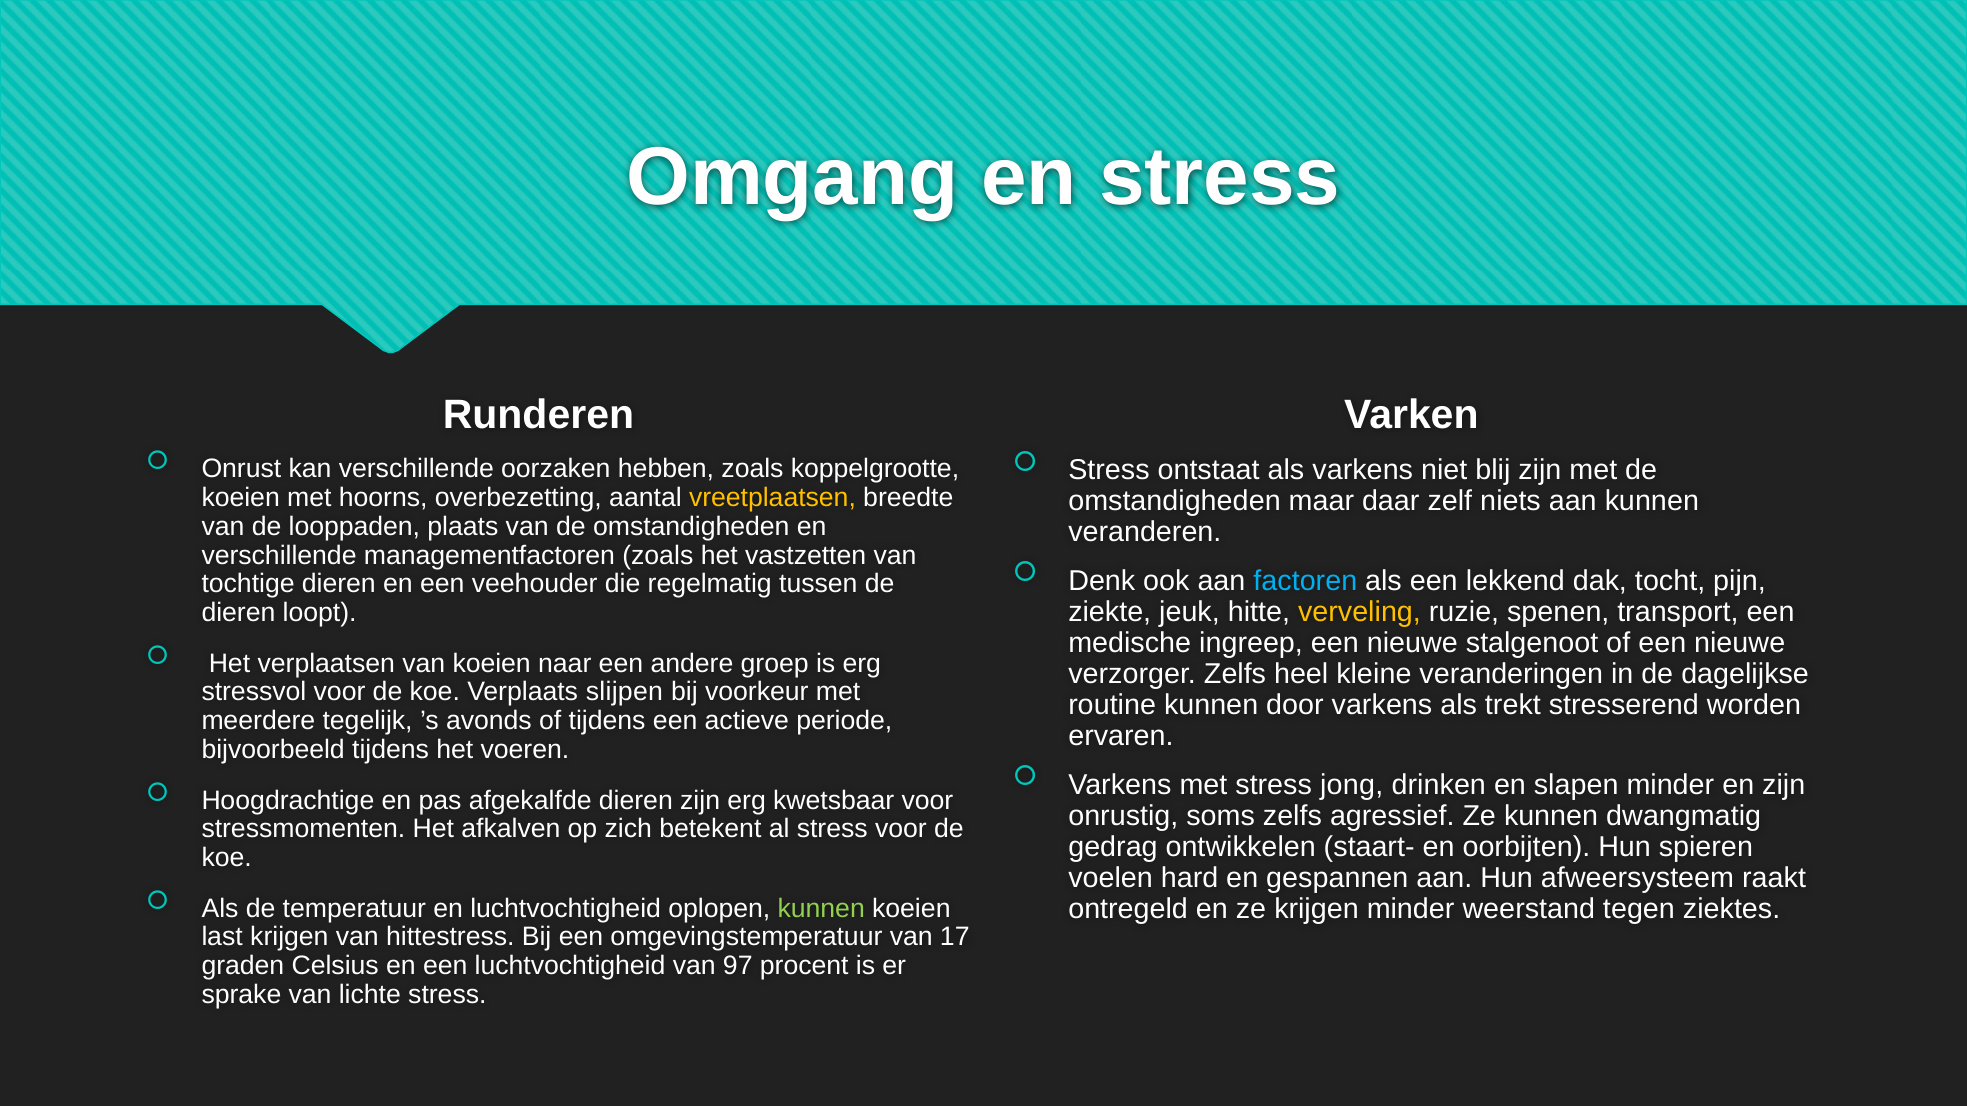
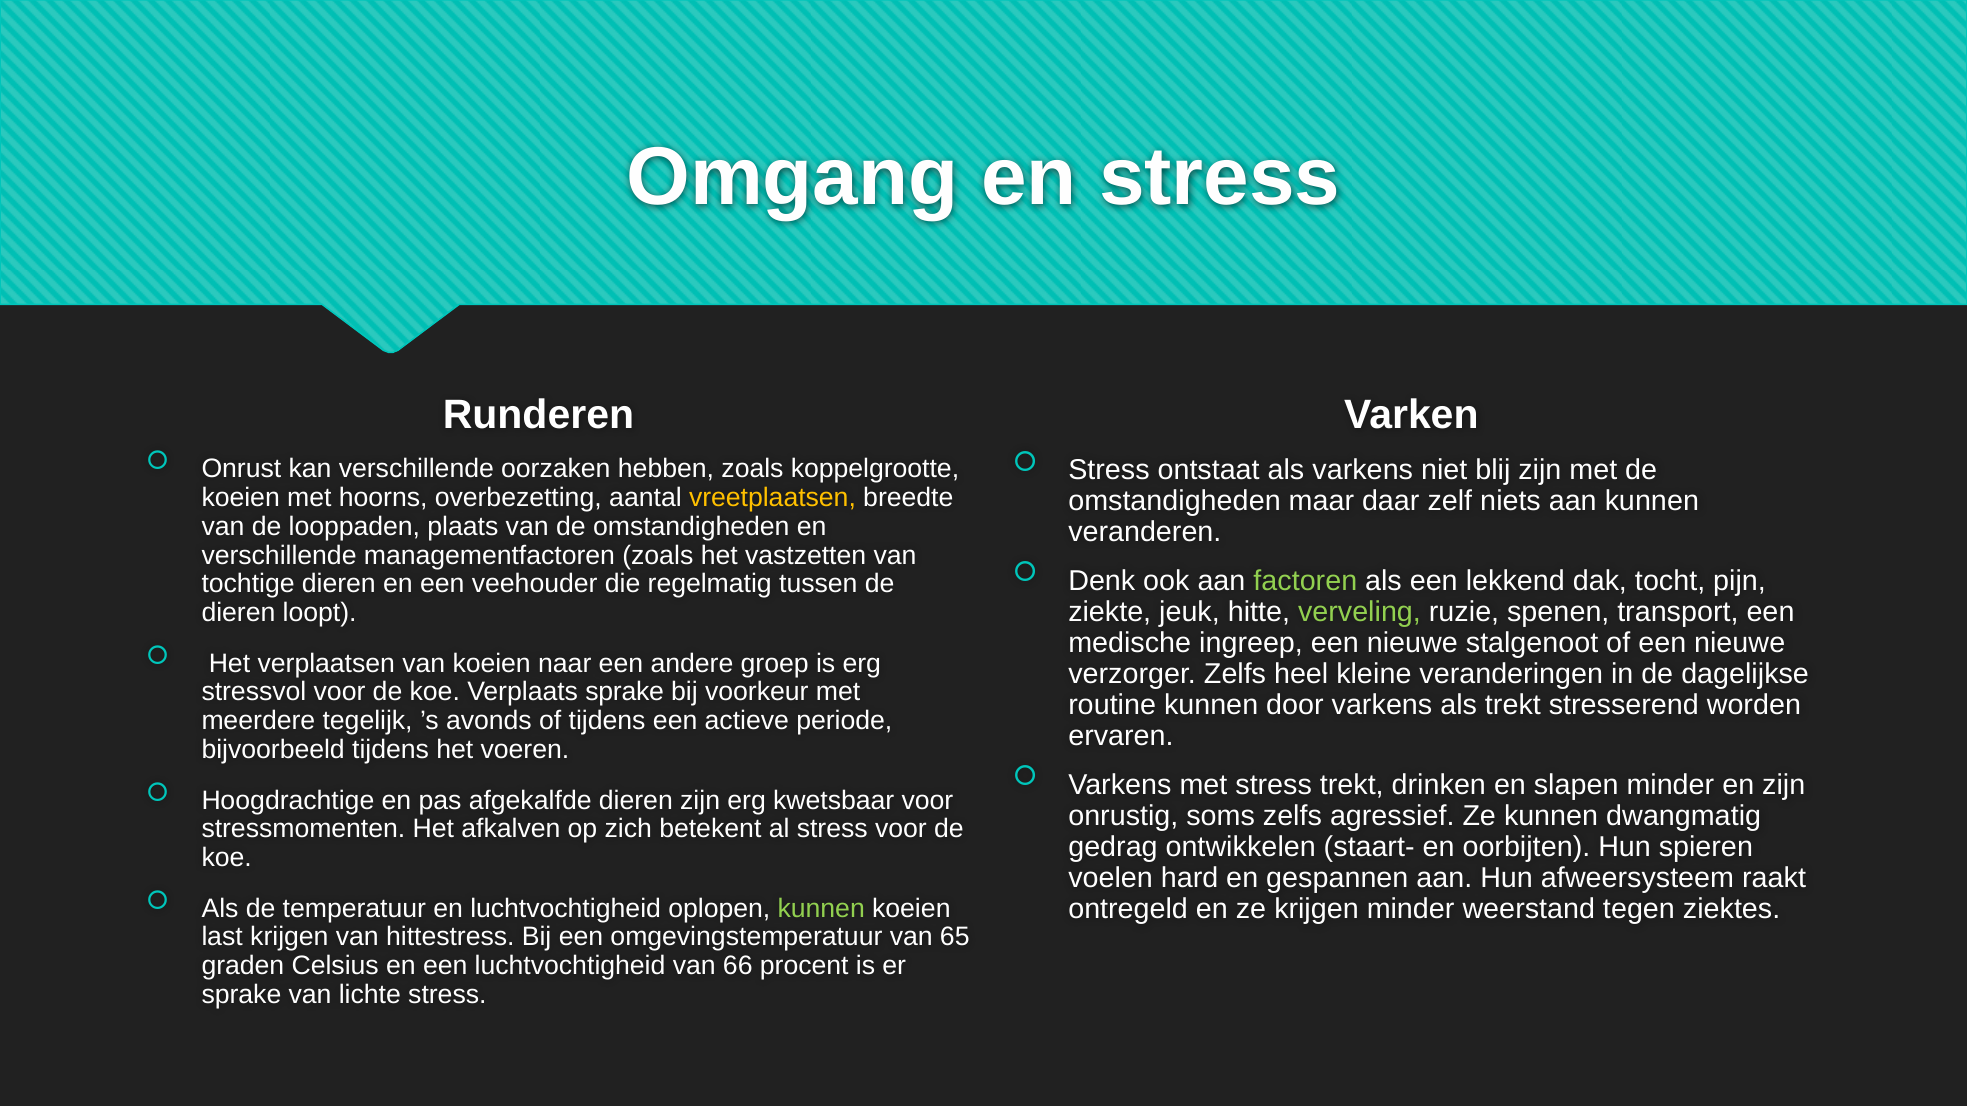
factoren colour: light blue -> light green (1305, 581)
verveling colour: yellow -> light green (1359, 612)
Verplaats slijpen: slijpen -> sprake (625, 692)
stress jong: jong -> trekt (1352, 785)
17: 17 -> 65 (955, 938)
97: 97 -> 66 (738, 966)
